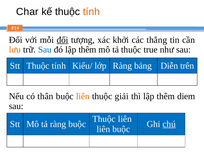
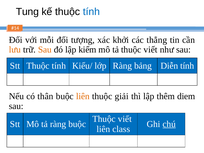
Char: Char -> Tung (27, 12)
tính colour: orange -> blue (91, 12)
đối underline: present -> none (63, 40)
Sau colour: blue -> orange (45, 50)
đó lập thêm: thêm -> kiểm (87, 50)
tả thuộc true: true -> viết (151, 50)
Diễn trên: trên -> tính (187, 66)
liên: liên -> viết (125, 119)
liên buộc: buộc -> class (121, 129)
